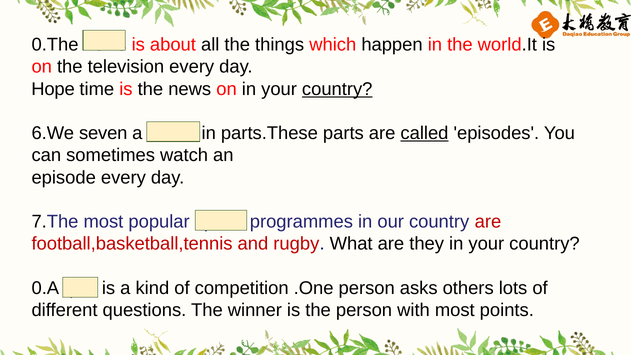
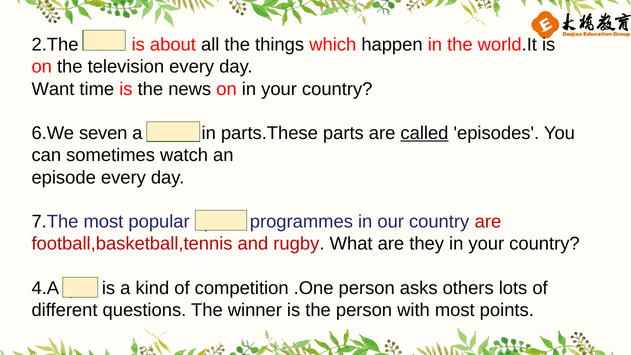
0.The: 0.The -> 2.The (55, 45)
Hope: Hope -> Want (53, 89)
country underline: present -> none (337, 89)
0.A: 0.A -> 4.A (45, 288)
